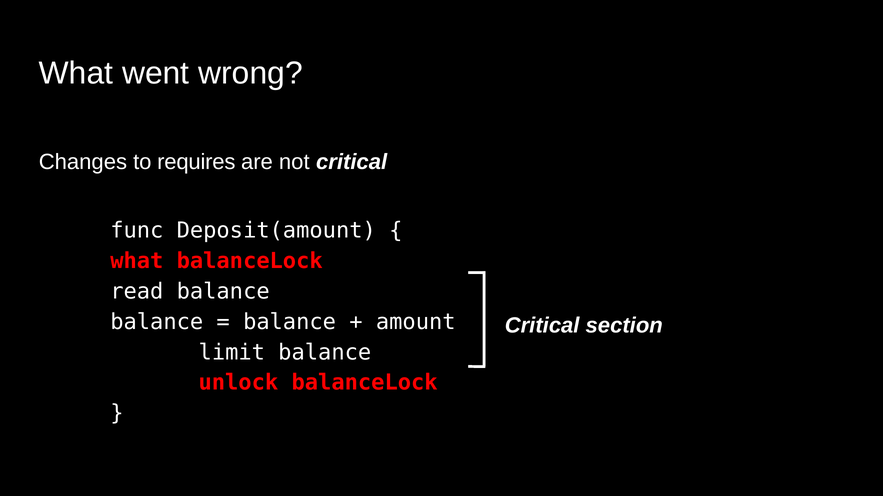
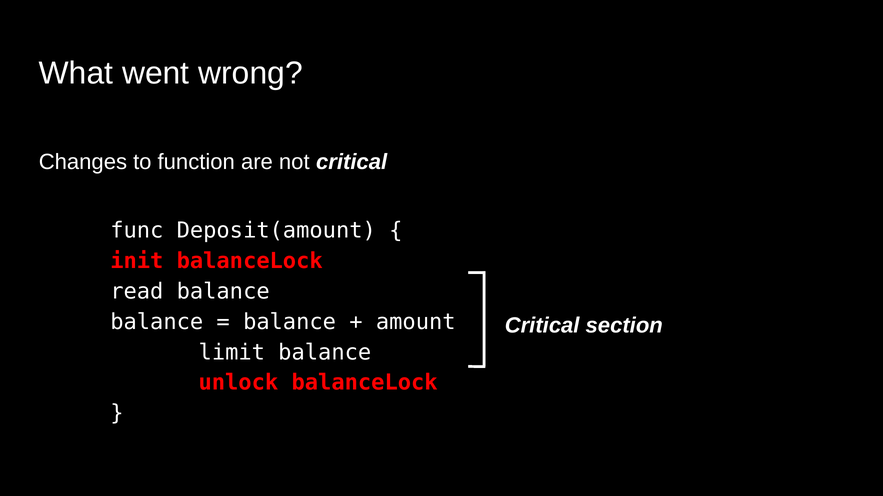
requires: requires -> function (196, 162)
what: what -> init (137, 261)
